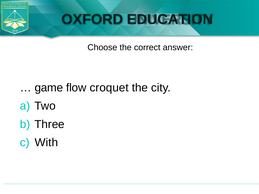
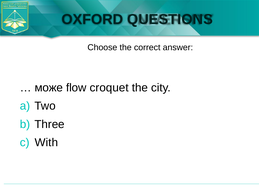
EDUCATION: EDUCATION -> QUESTIONS (170, 19)
game: game -> може (49, 88)
